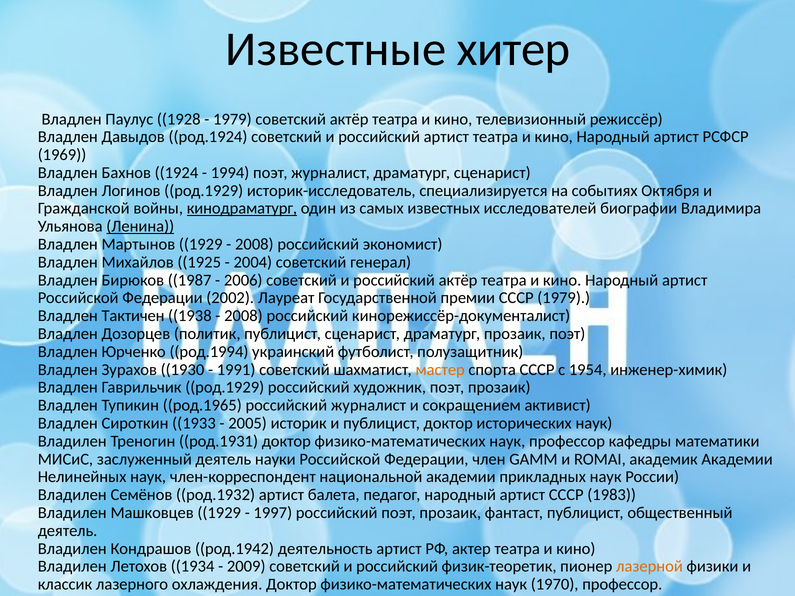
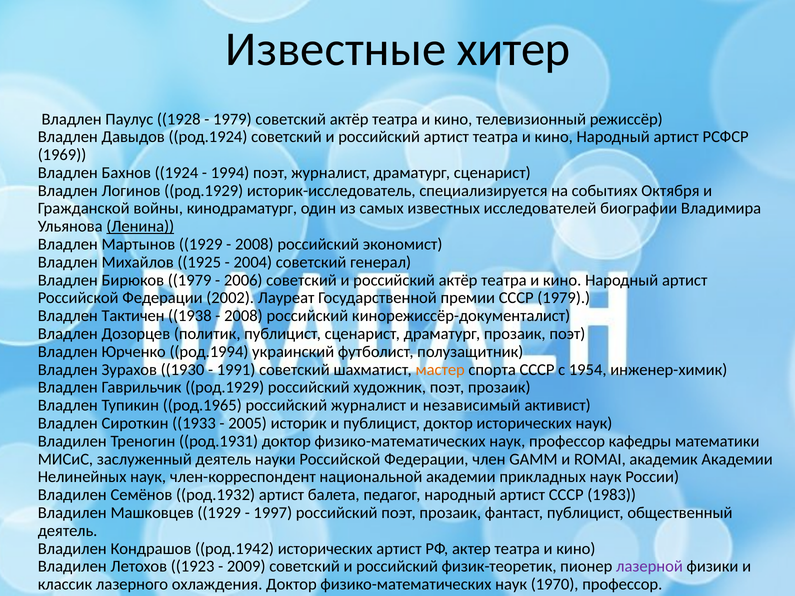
кинодраматург underline: present -> none (242, 209)
Бирюков 1987: 1987 -> 1979 (190, 280)
сокращением: сокращением -> независимый (472, 406)
род.1942 деятельность: деятельность -> исторических (325, 549)
1934: 1934 -> 1923 (193, 567)
лазерной colour: orange -> purple (649, 567)
